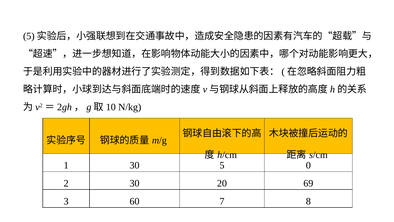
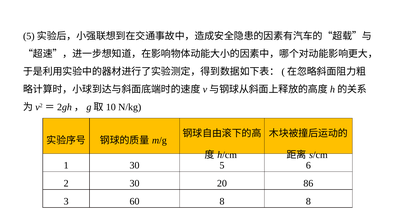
0: 0 -> 6 (308, 165)
69: 69 -> 86 (308, 183)
60 7: 7 -> 8 (222, 201)
